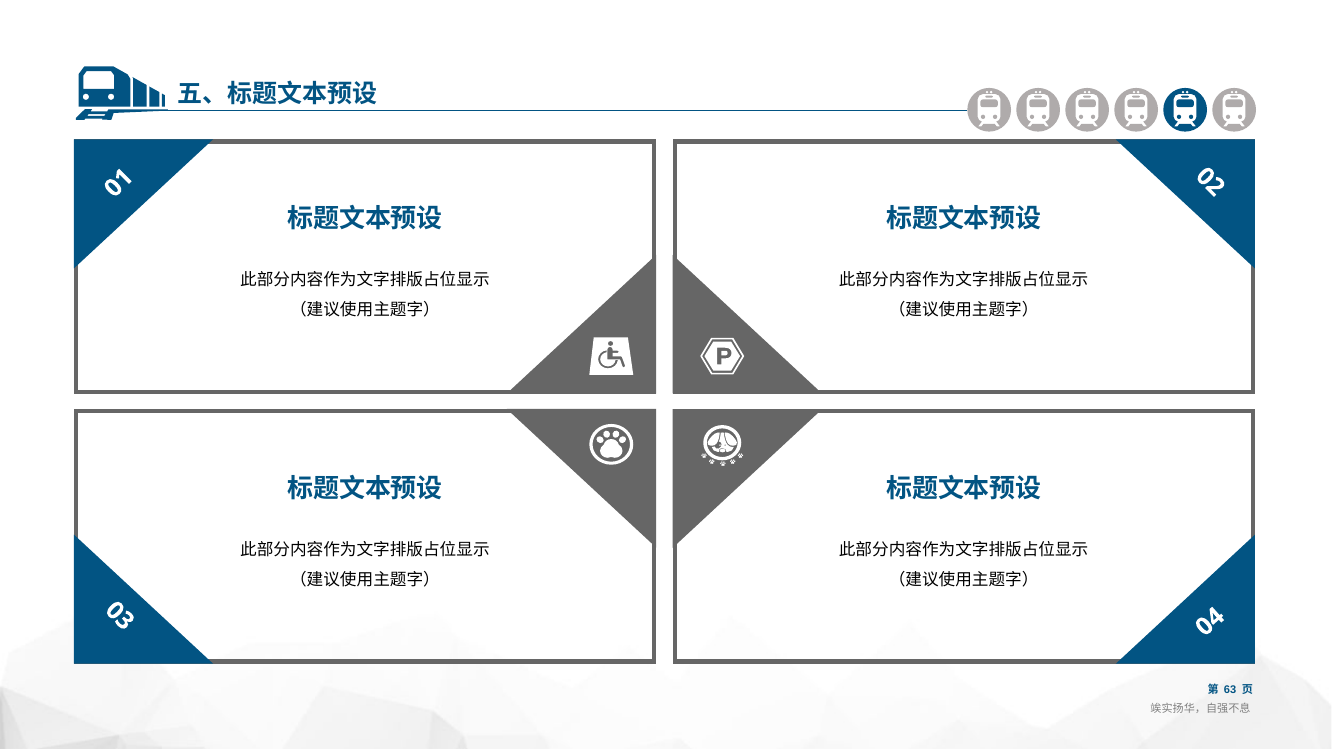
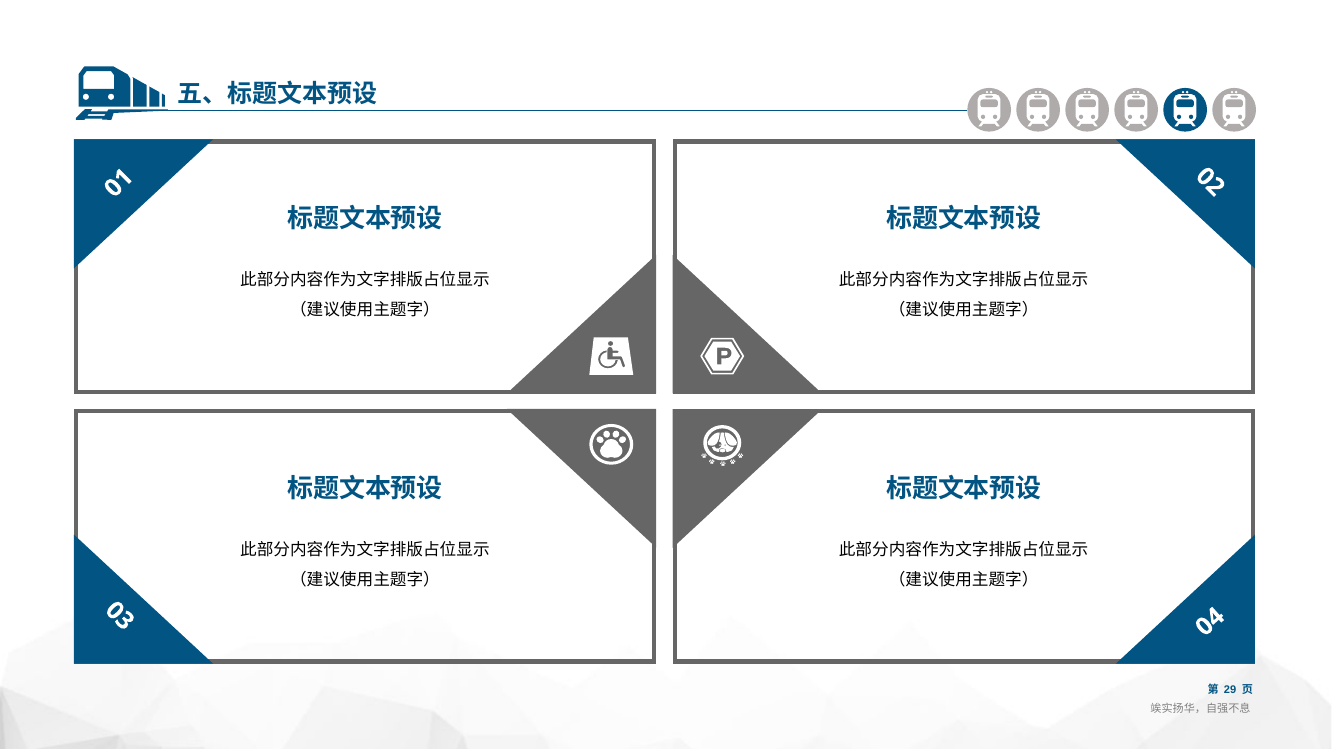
63: 63 -> 29 (1230, 691)
